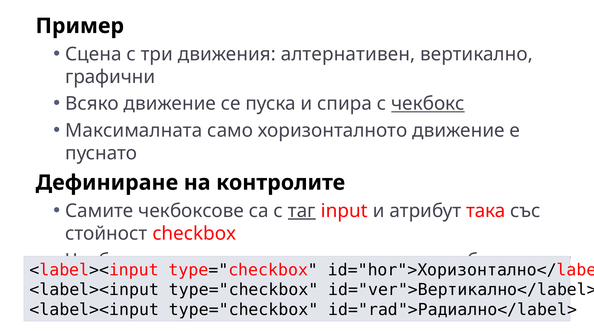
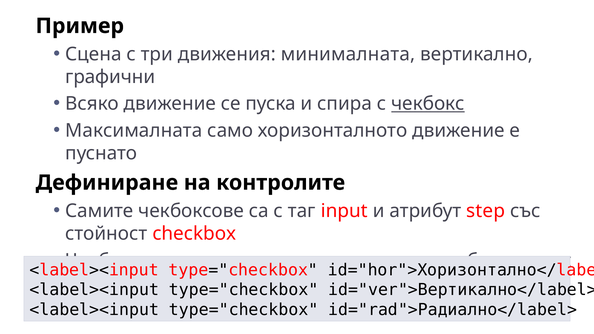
алтернативен: алтернативен -> минималната (348, 54)
таг underline: present -> none (302, 211)
така: така -> step (486, 211)
